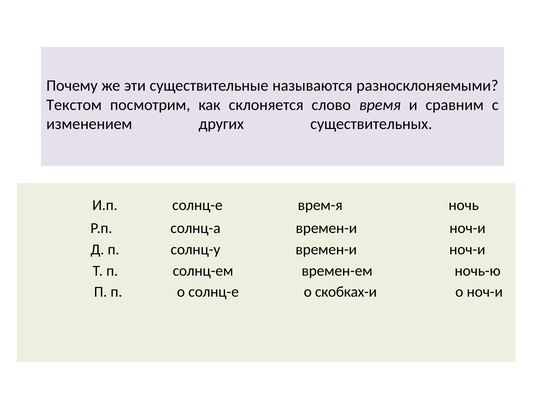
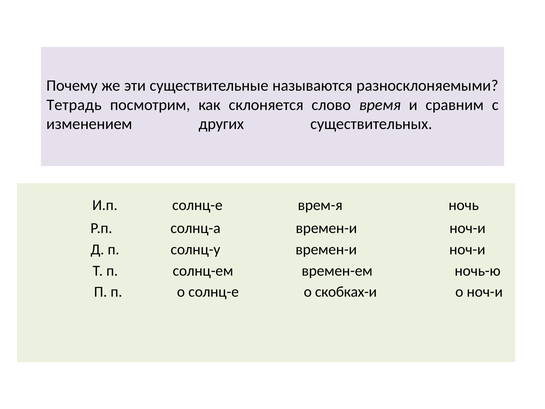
Текстом: Текстом -> Тетрадь (74, 105)
